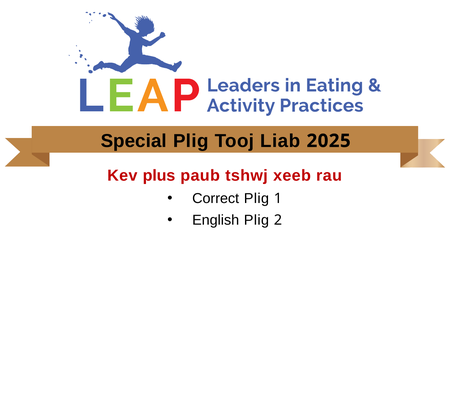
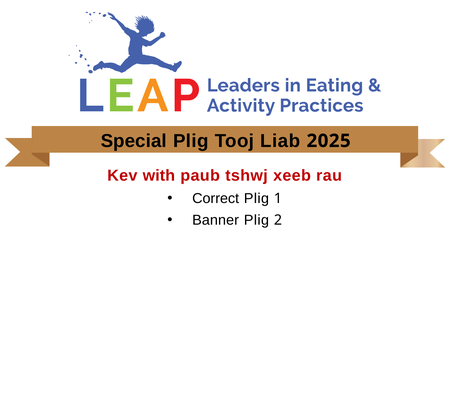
plus: plus -> with (159, 176)
English: English -> Banner (216, 220)
